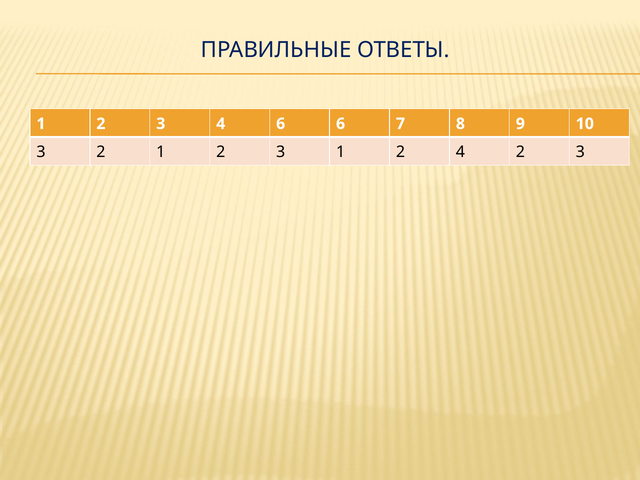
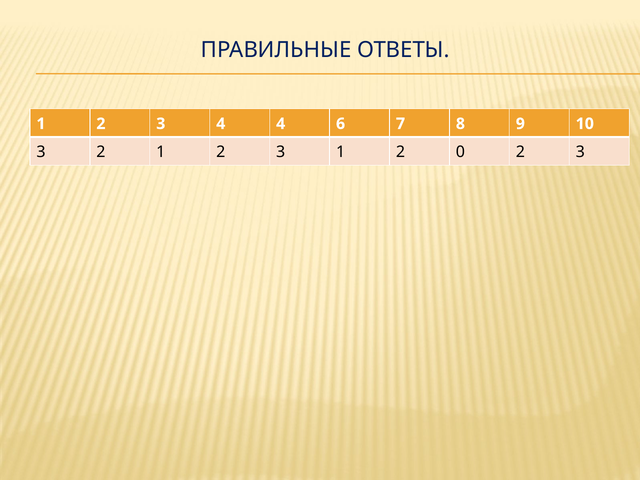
4 6: 6 -> 4 (281, 124)
2 4: 4 -> 0 (460, 152)
